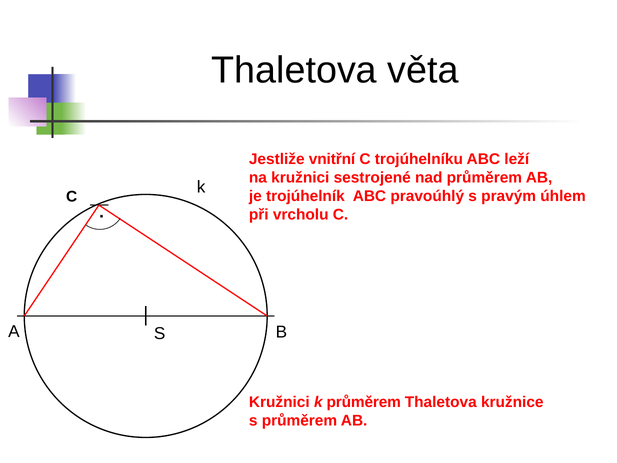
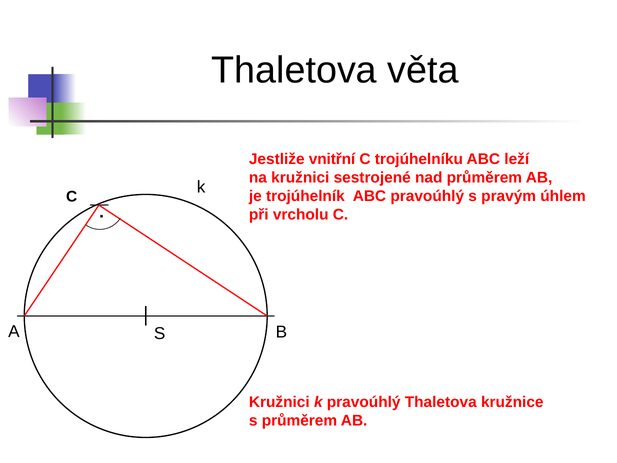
k průměrem: průměrem -> pravoúhlý (364, 402)
